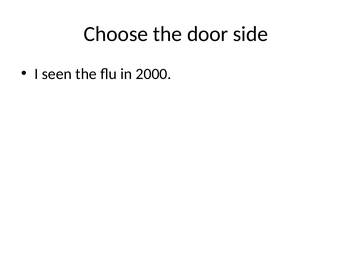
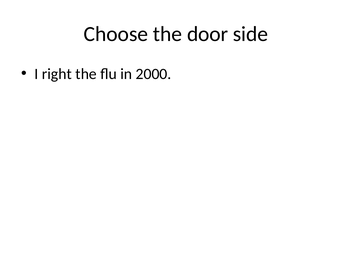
seen: seen -> right (57, 74)
